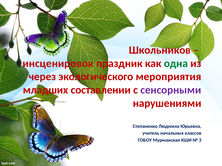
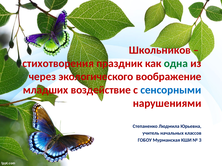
инсценировок: инсценировок -> стихотворения (58, 64)
мероприятия: мероприятия -> воображение (169, 77)
составлении: составлении -> воздействие (101, 90)
сенсорными colour: purple -> blue (171, 90)
